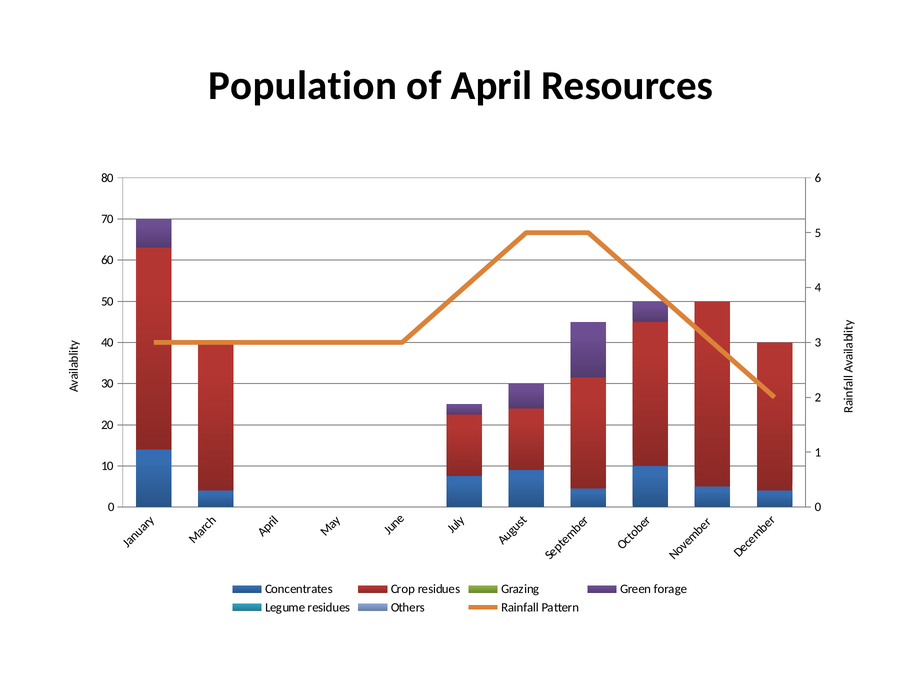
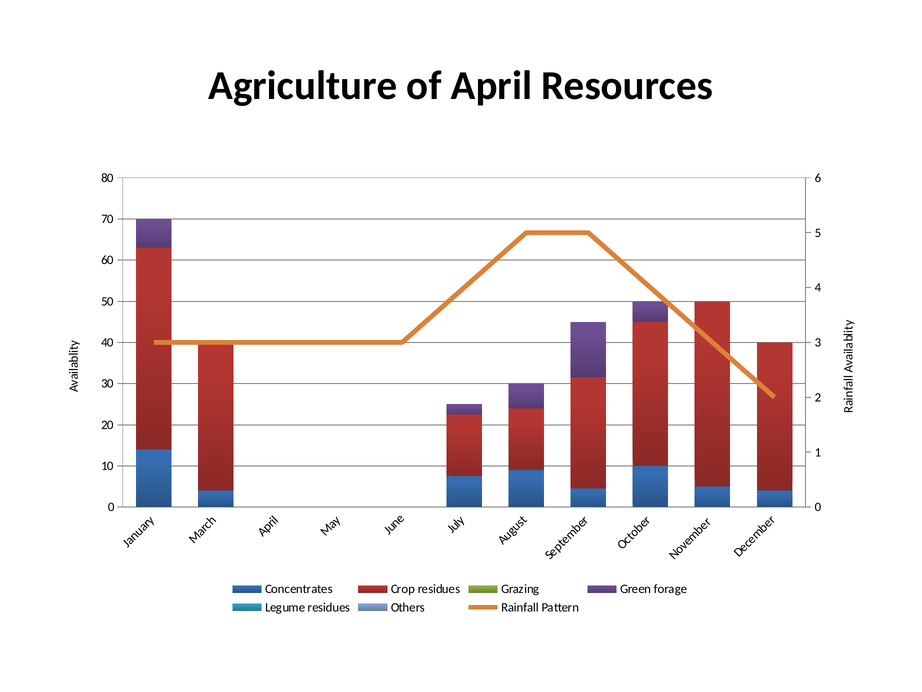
Population: Population -> Agriculture (303, 86)
